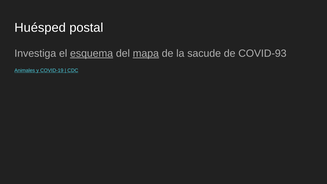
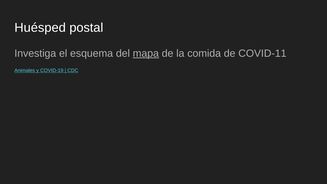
esquema underline: present -> none (92, 53)
sacude: sacude -> comida (204, 53)
COVID-93: COVID-93 -> COVID-11 (262, 53)
